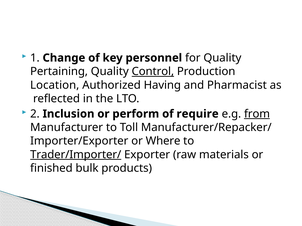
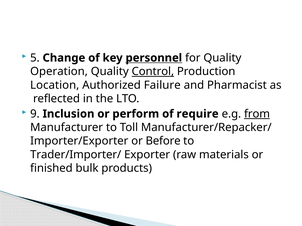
1: 1 -> 5 (35, 58)
personnel underline: none -> present (154, 58)
Pertaining: Pertaining -> Operation (59, 72)
Having: Having -> Failure (162, 85)
2: 2 -> 9 (35, 114)
Where: Where -> Before (163, 141)
Trader/Importer/ underline: present -> none (76, 155)
